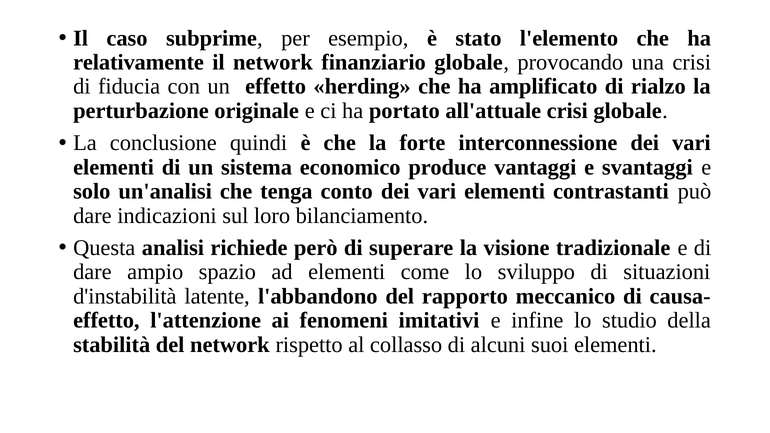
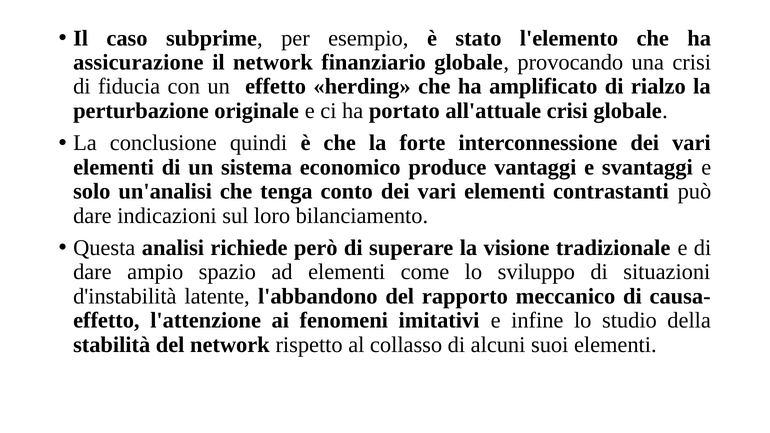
relativamente: relativamente -> assicurazione (138, 62)
